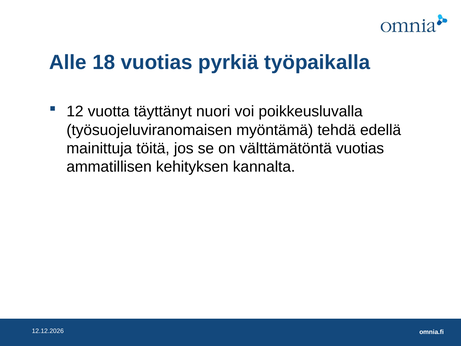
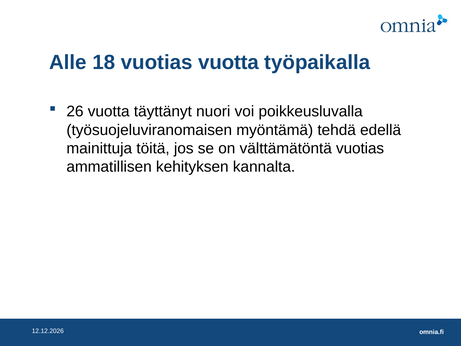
vuotias pyrkiä: pyrkiä -> vuotta (229, 62)
12: 12 -> 26 (75, 111)
